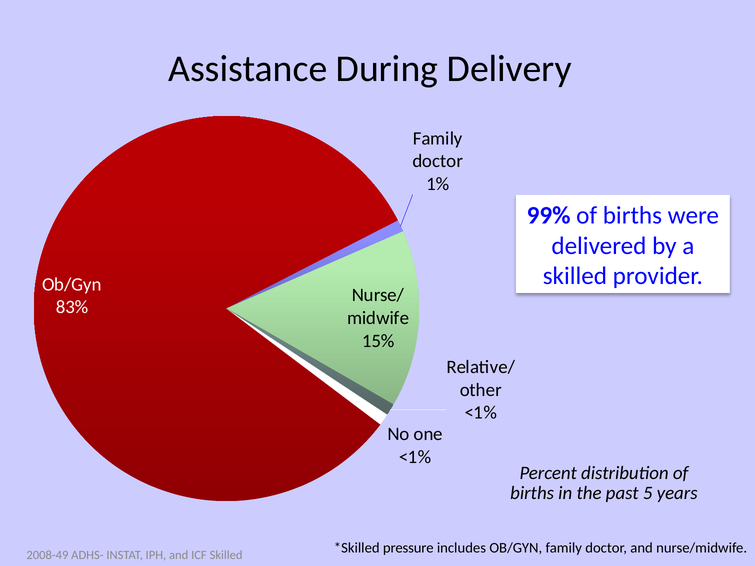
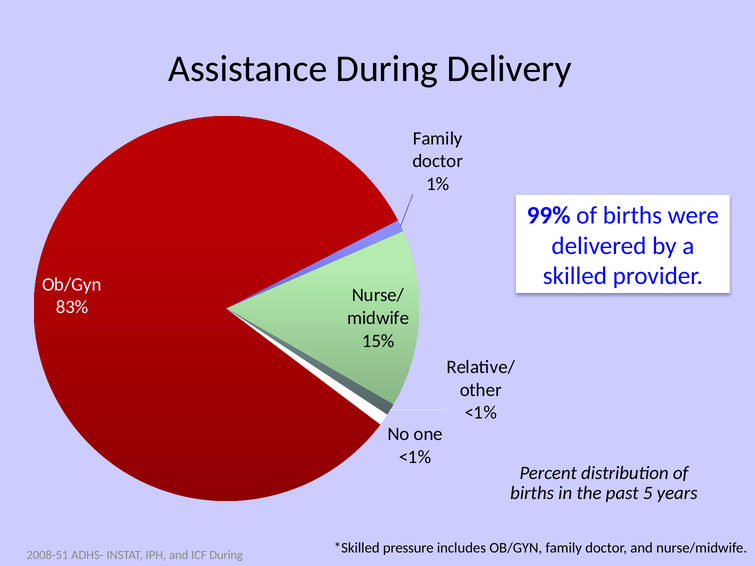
2008-49: 2008-49 -> 2008-51 (47, 555)
ICF Skilled: Skilled -> During (226, 555)
